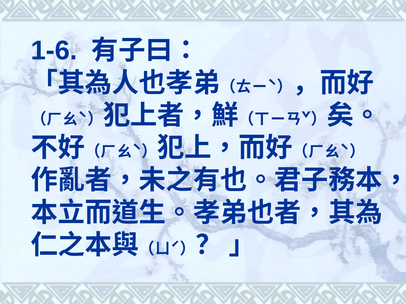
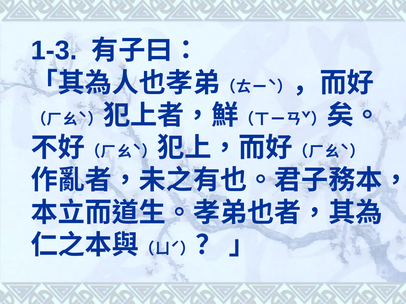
1-6: 1-6 -> 1-3 (54, 51)
